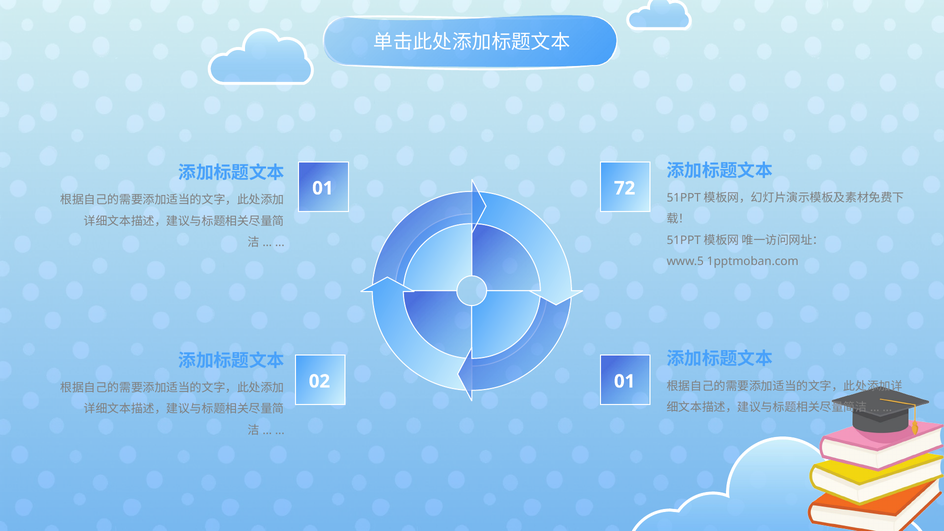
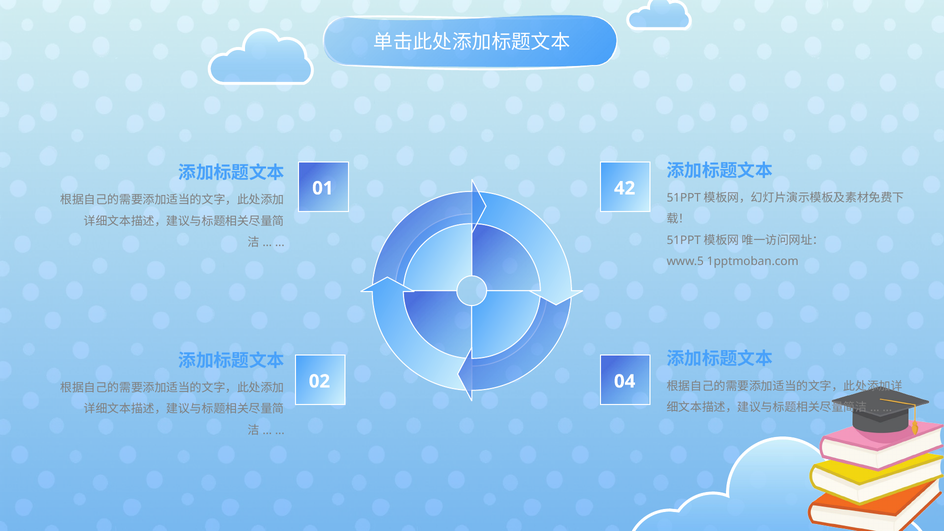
72: 72 -> 42 (625, 188)
02 01: 01 -> 04 (625, 381)
